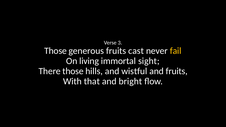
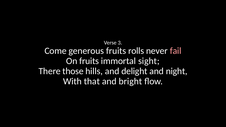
Those: Those -> Come (56, 51)
cast: cast -> rolls (136, 51)
fail colour: yellow -> pink (176, 51)
On living: living -> fruits (89, 61)
wistful: wistful -> delight (134, 71)
and fruits: fruits -> night (177, 71)
